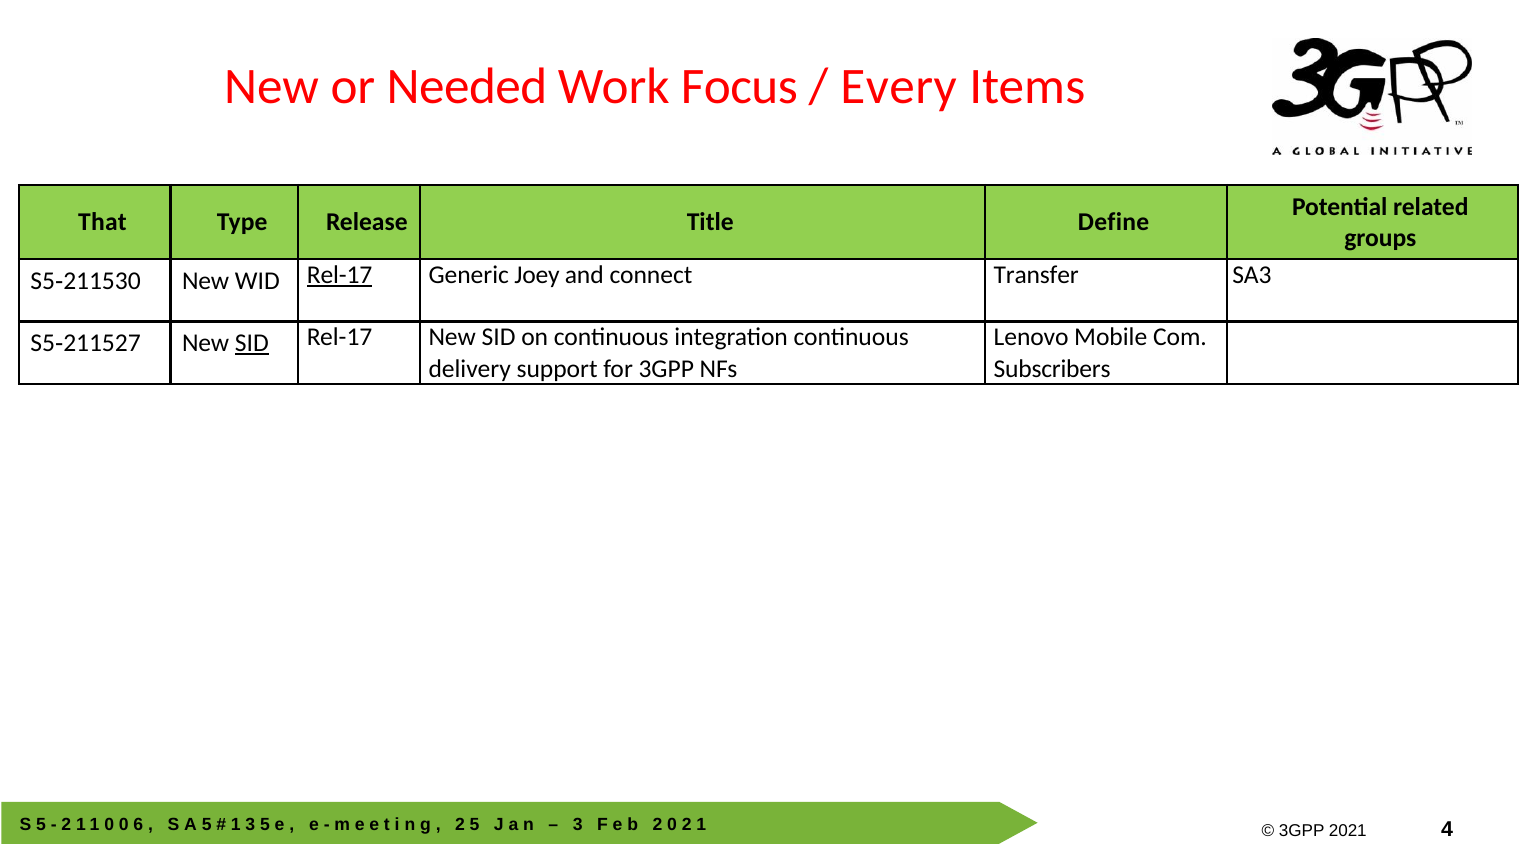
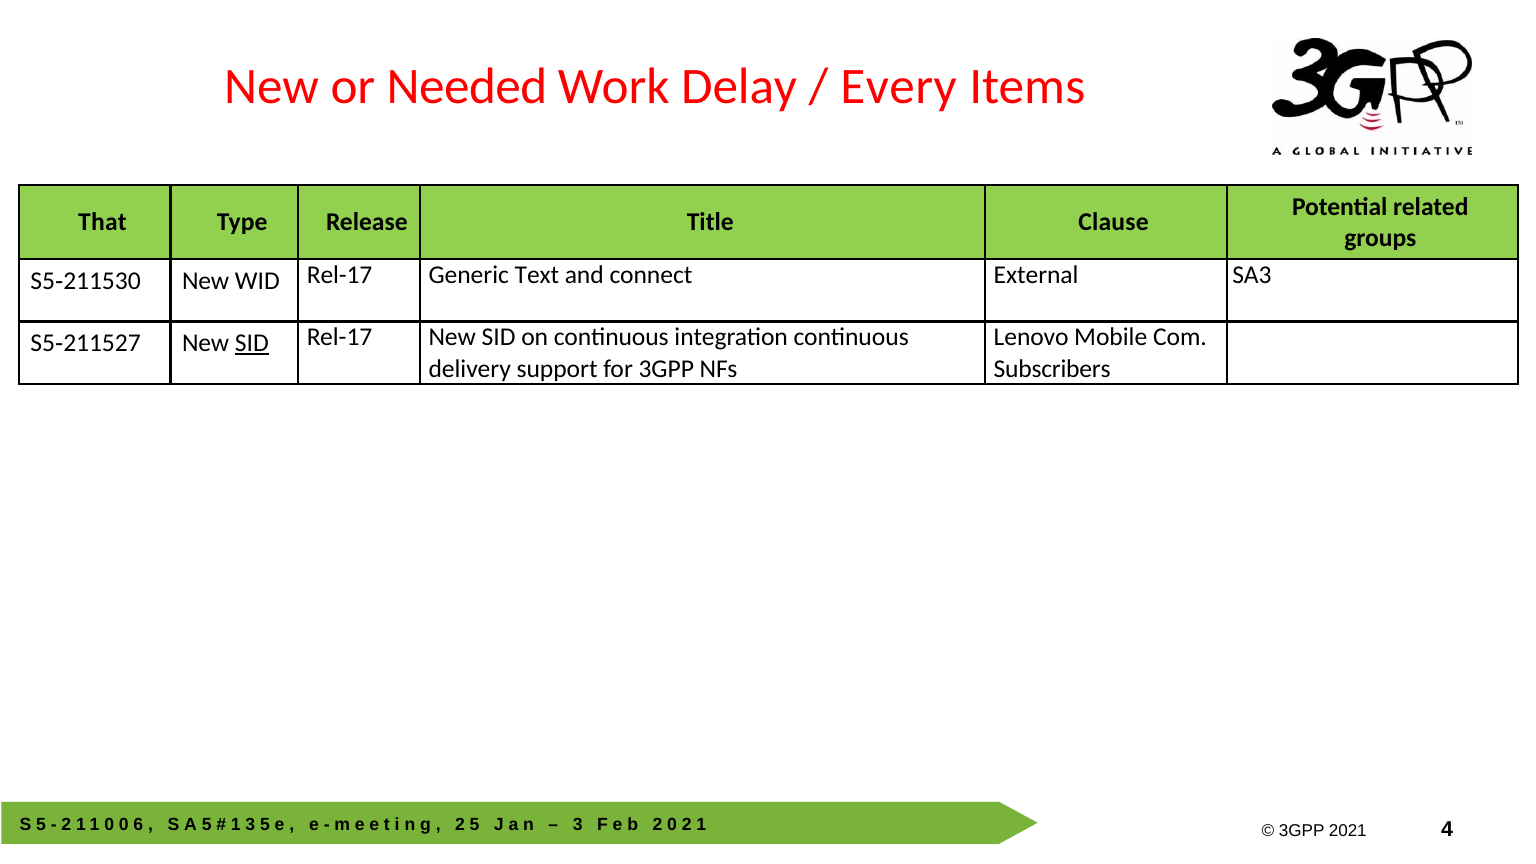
Focus: Focus -> Delay (739, 86)
Define: Define -> Clause (1114, 222)
Rel-17 underline: present -> none (340, 275)
Joey: Joey -> Text (537, 275)
Transfer: Transfer -> External (1036, 275)
